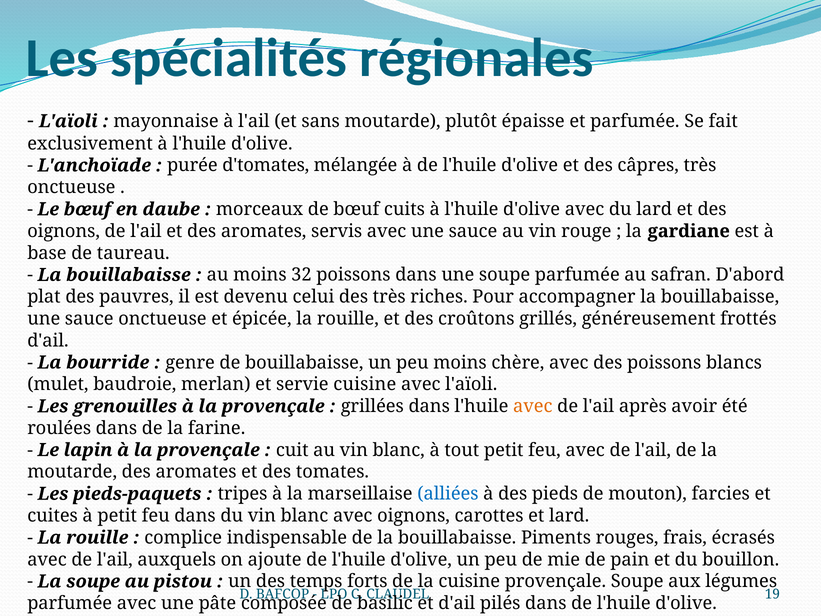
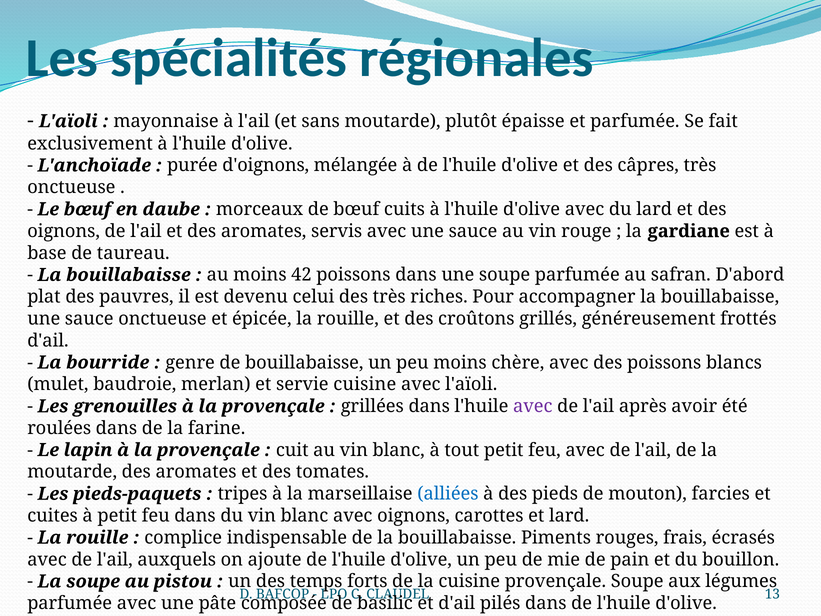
d'tomates: d'tomates -> d'oignons (266, 165)
32: 32 -> 42 (301, 275)
avec colour: orange -> purple (533, 406)
19: 19 -> 13 (772, 594)
